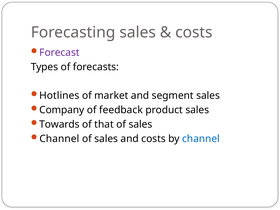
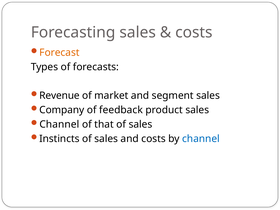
Forecast colour: purple -> orange (59, 53)
Hotlines: Hotlines -> Revenue (59, 96)
Towards: Towards -> Channel (59, 124)
Channel: Channel -> Instincts (59, 139)
